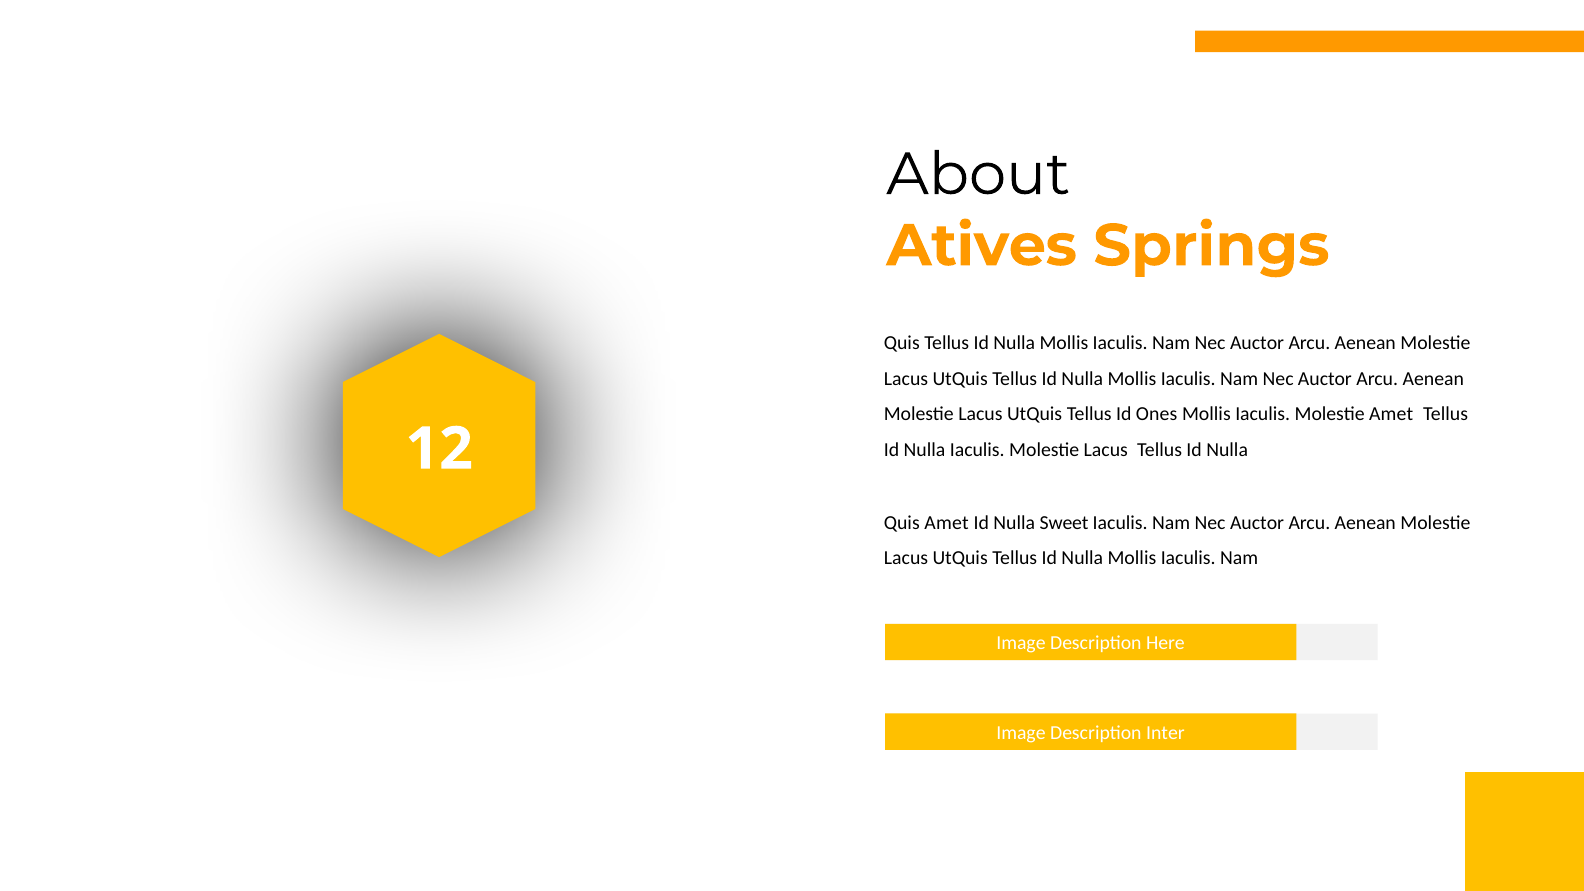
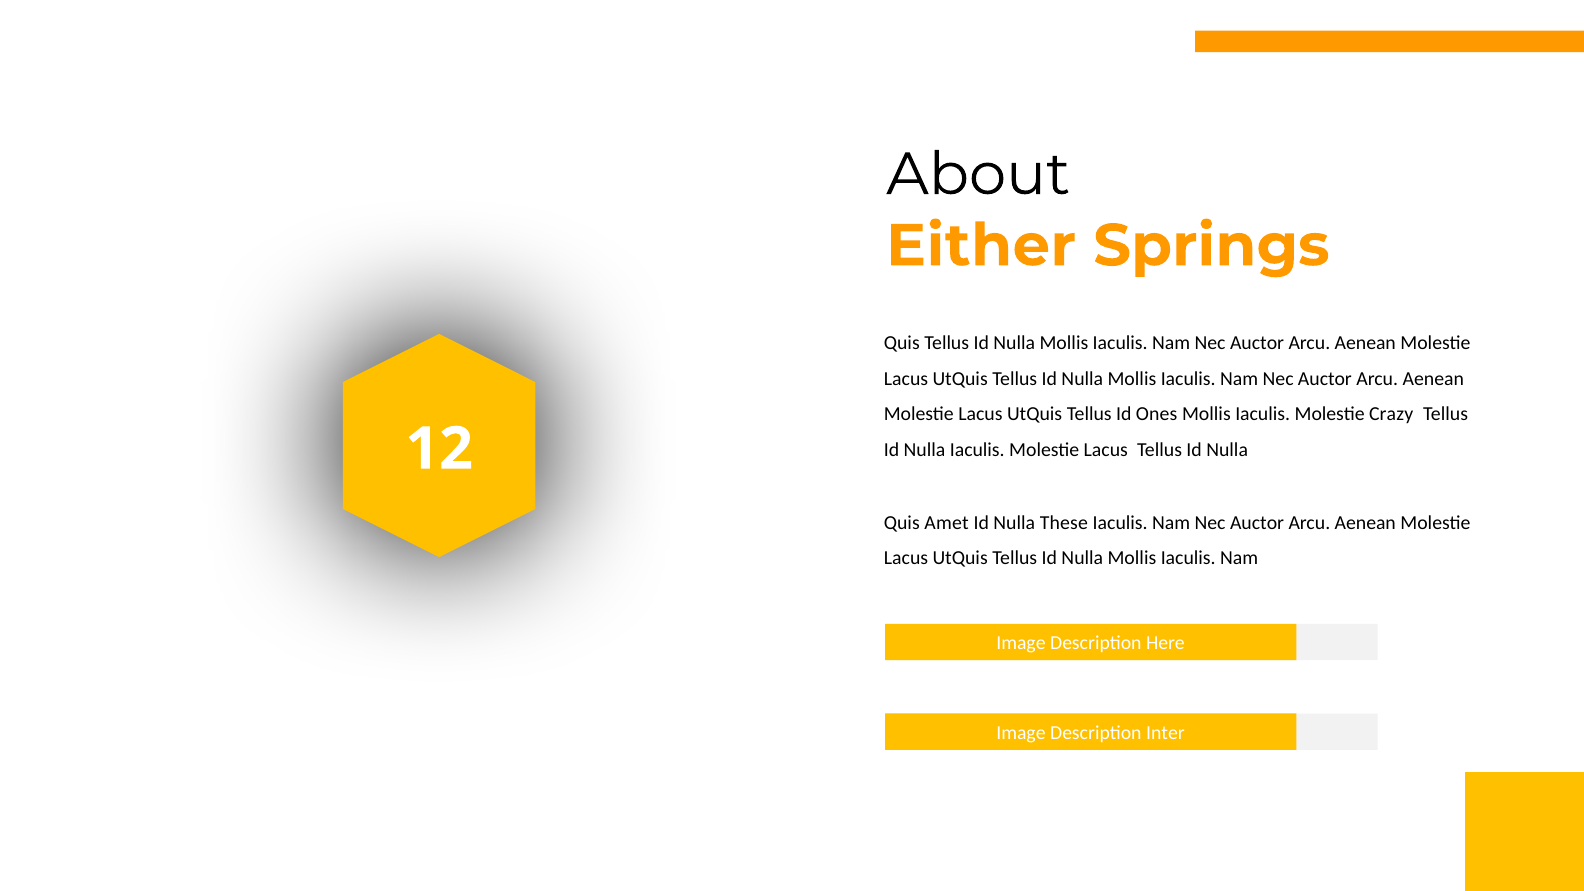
Atives: Atives -> Either (981, 246)
Molestie Amet: Amet -> Crazy (1391, 414)
Sweet: Sweet -> These (1064, 523)
